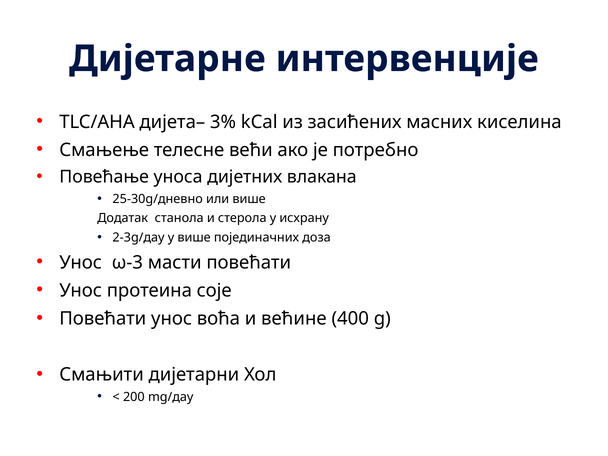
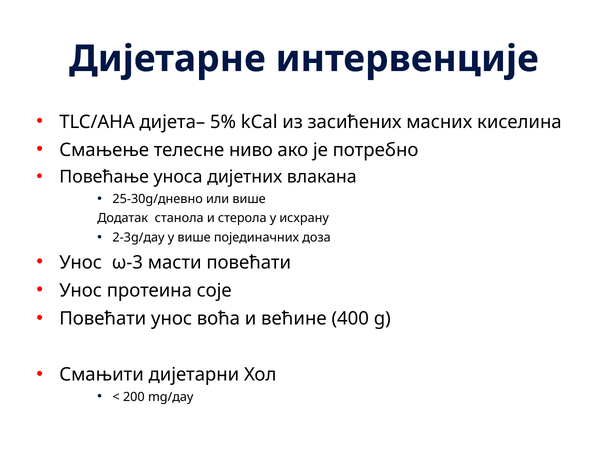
3%: 3% -> 5% (223, 122)
већи: већи -> ниво (251, 150)
